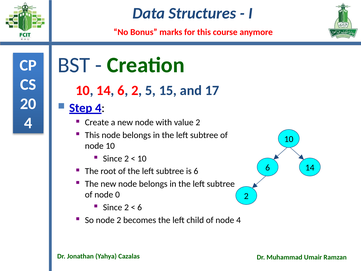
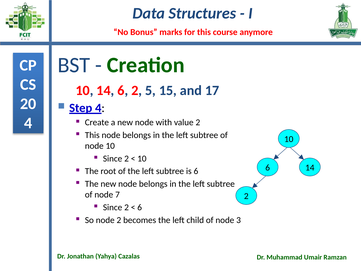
0: 0 -> 7 (118, 195)
node 4: 4 -> 3 (239, 220)
